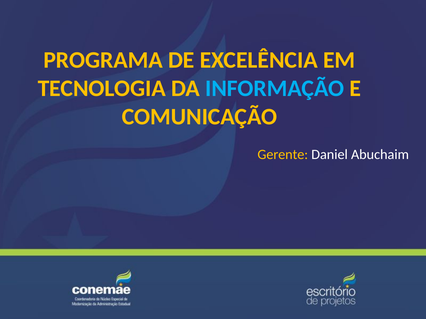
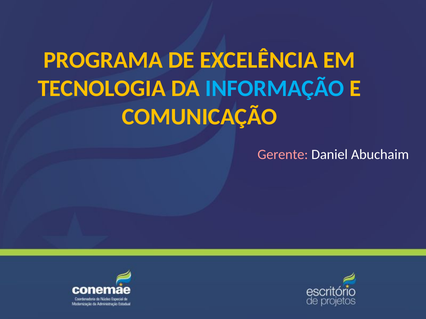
Gerente colour: yellow -> pink (283, 155)
